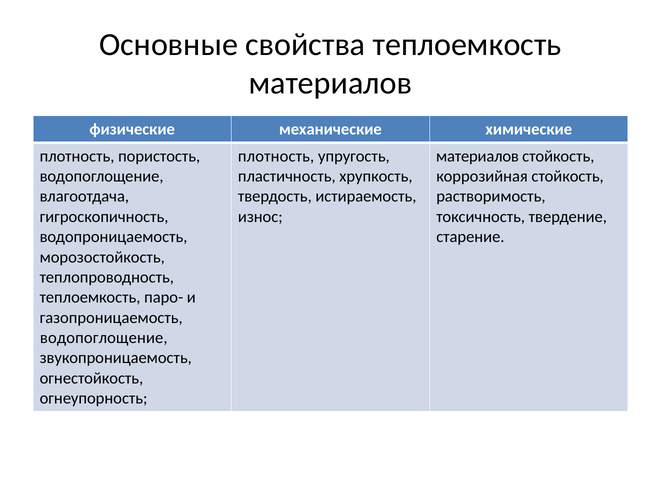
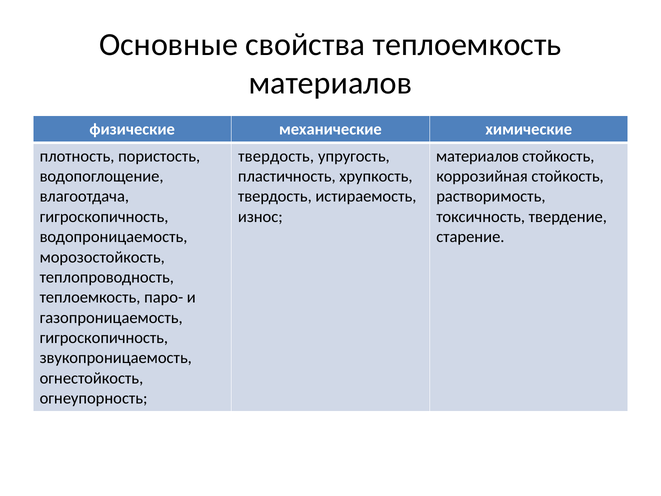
плотность: плотность -> твердость (276, 156)
водопоглощение: водопоглощение -> гигроскопичность (104, 338)
